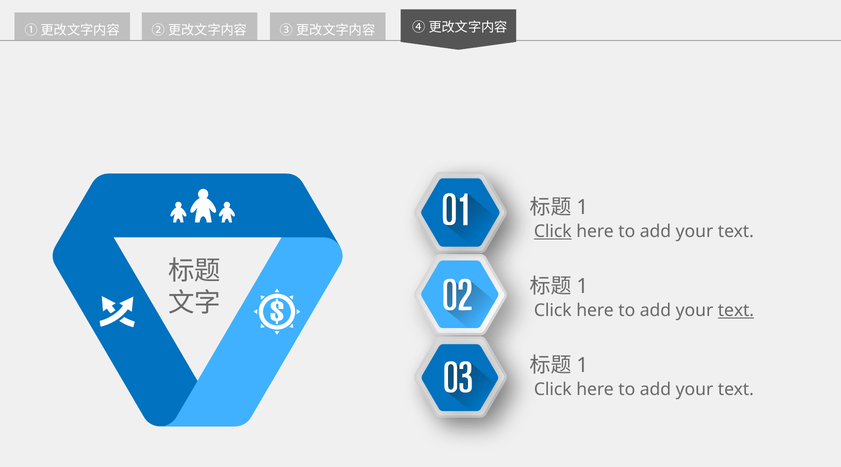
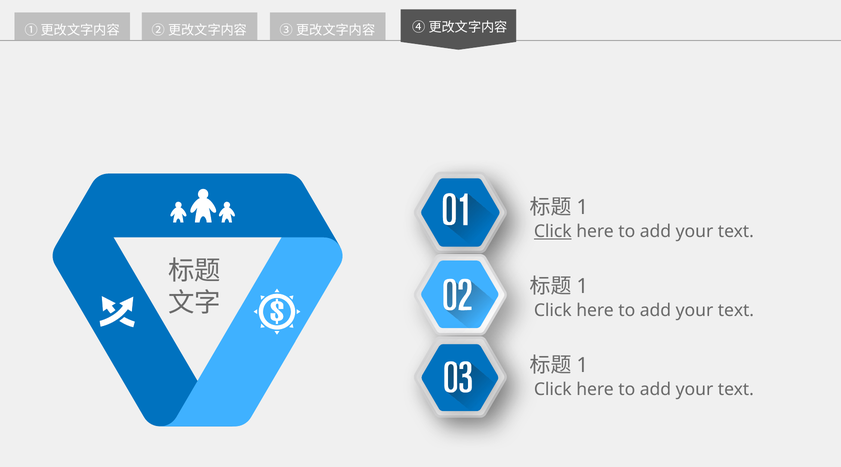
text underline: present -> none (736, 311)
